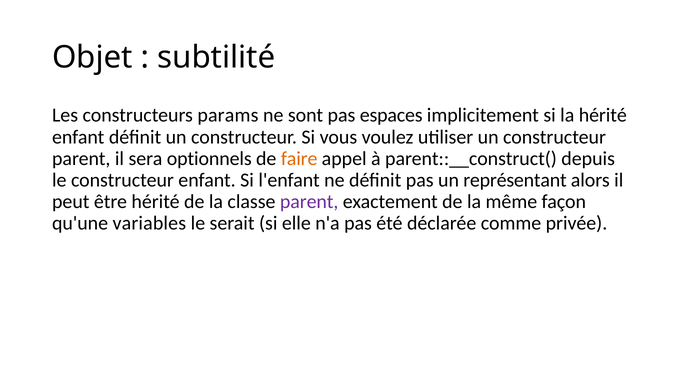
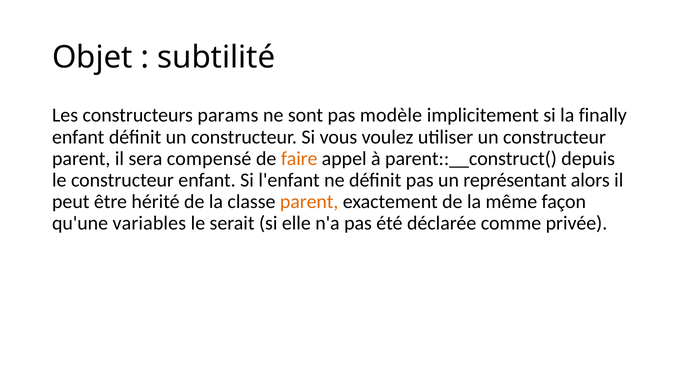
espaces: espaces -> modèle (391, 115)
la hérité: hérité -> finally (603, 115)
optionnels: optionnels -> compensé (209, 159)
parent colour: purple -> orange (309, 202)
